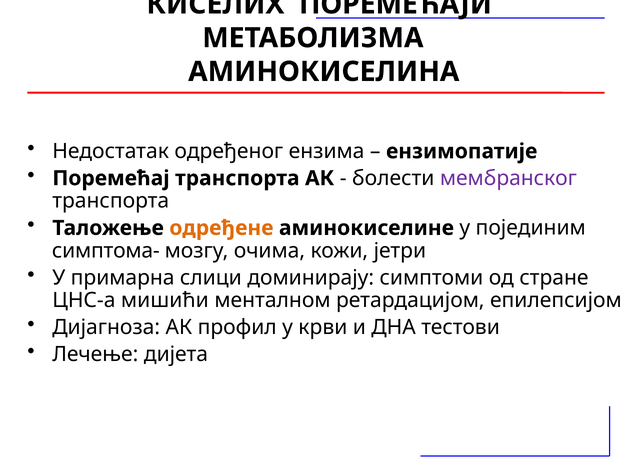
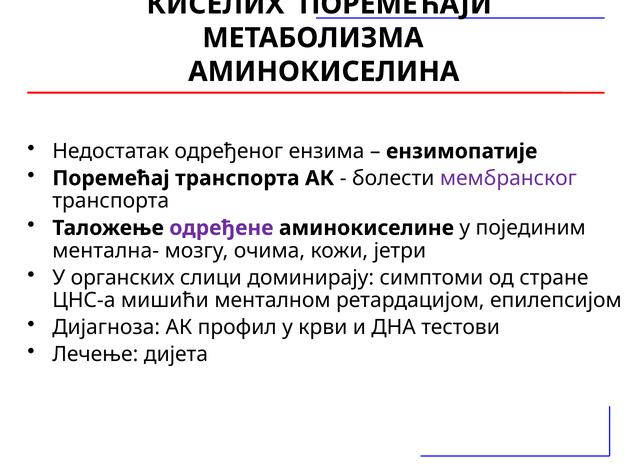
одређене colour: orange -> purple (221, 228)
симптома-: симптома- -> ментална- (106, 251)
примарна: примарна -> органских (123, 278)
